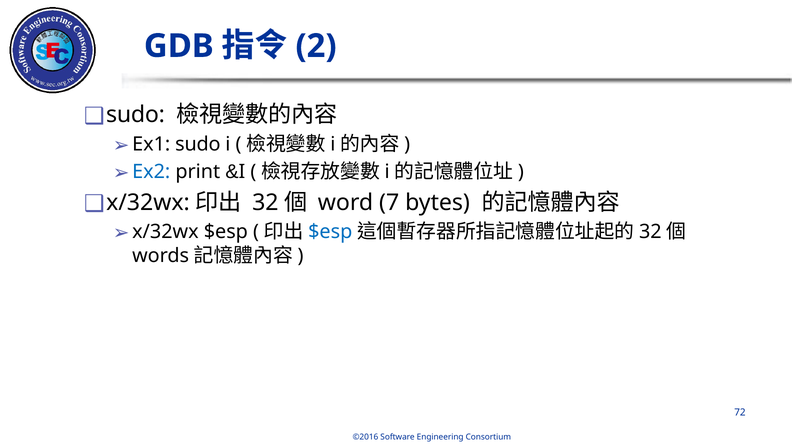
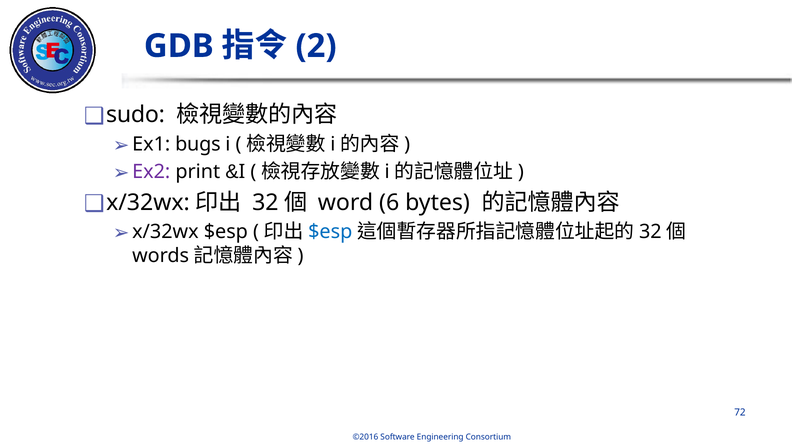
Ex1 sudo: sudo -> bugs (198, 144)
Ex2 colour: blue -> purple (151, 172)
7: 7 -> 6 (389, 203)
